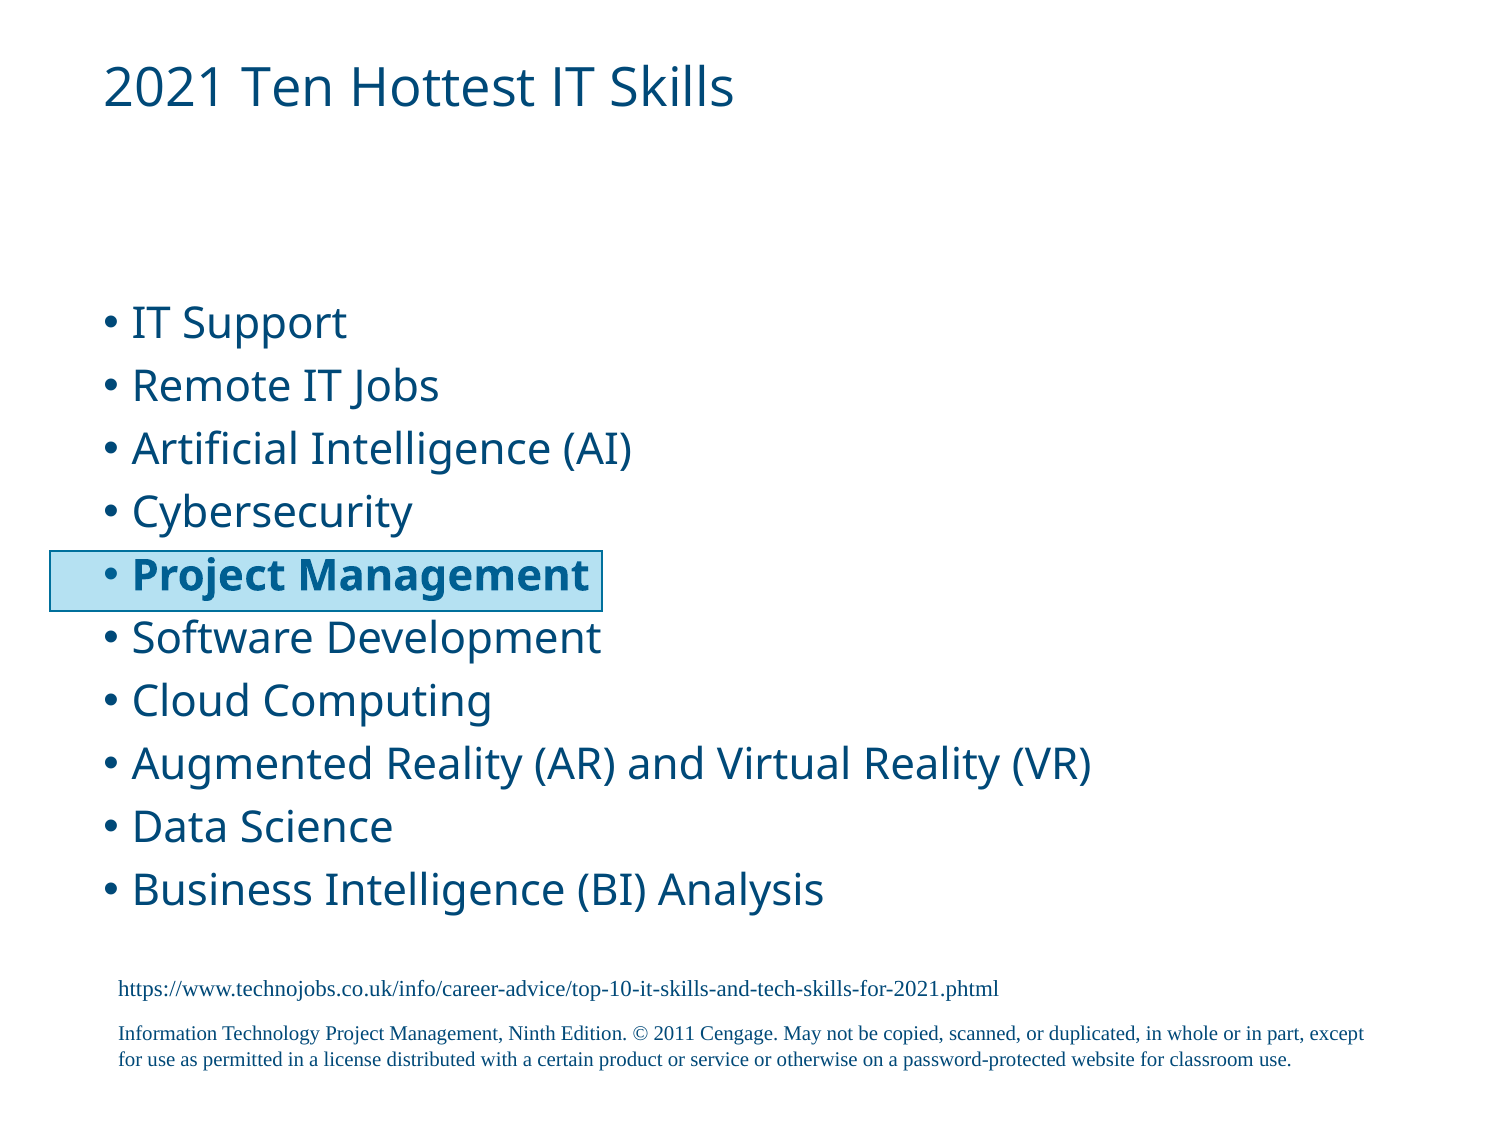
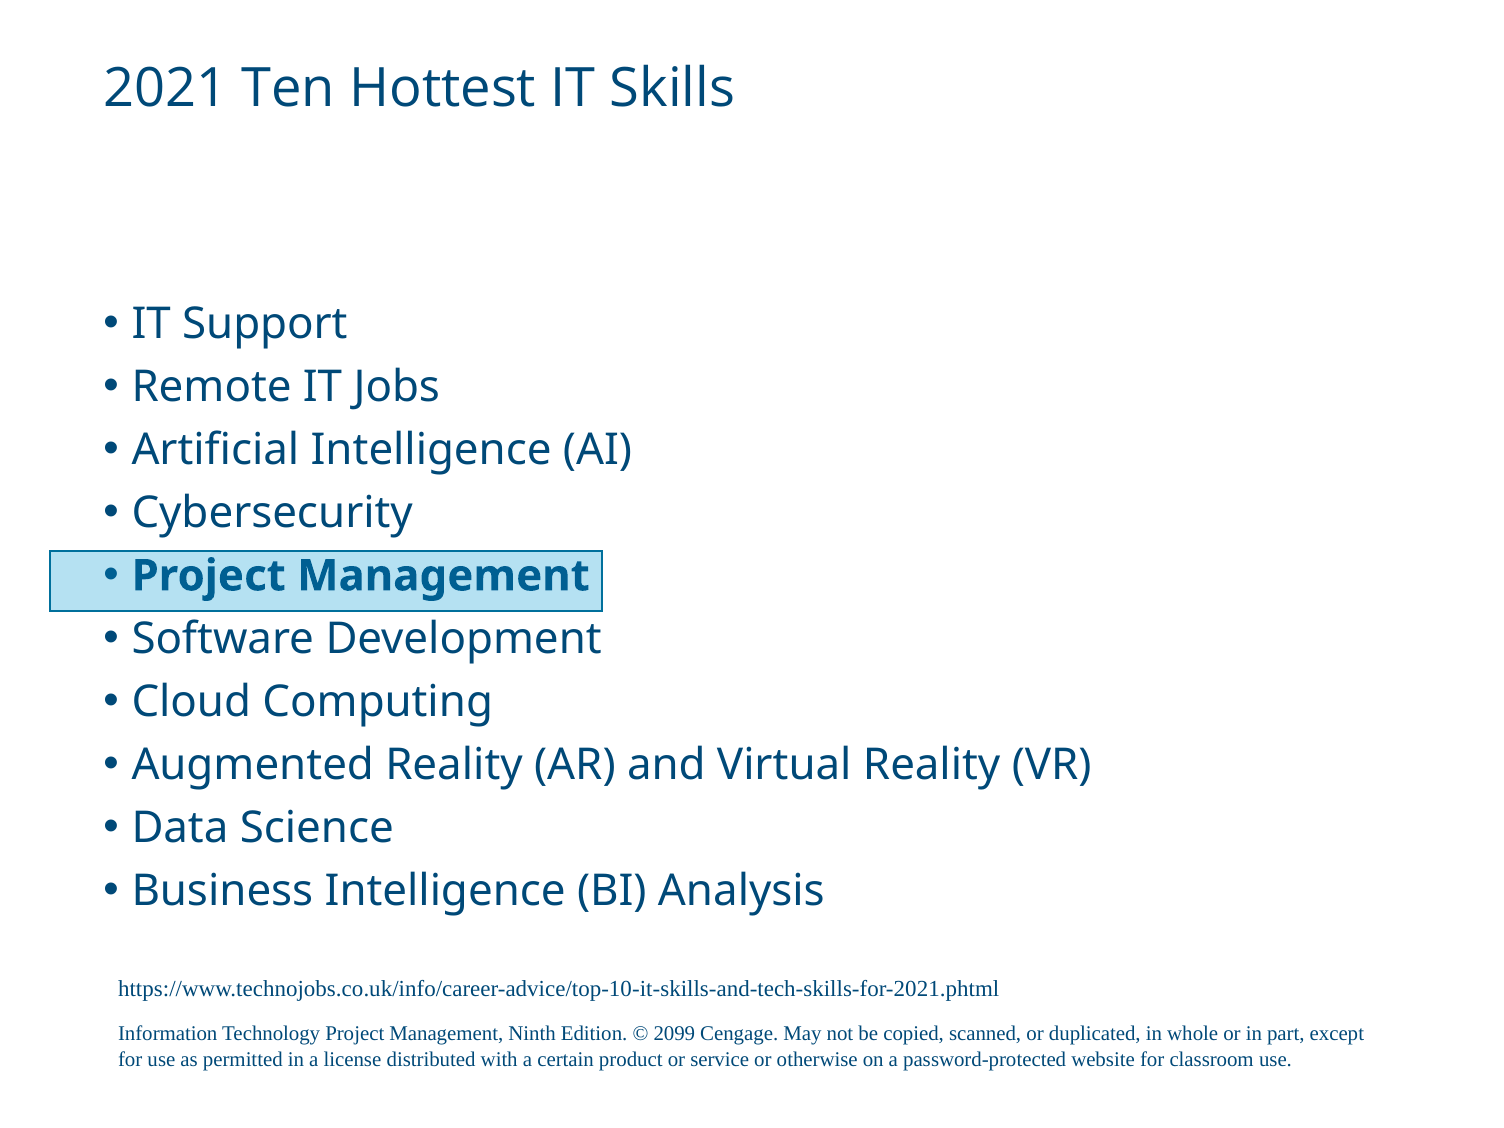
2011: 2011 -> 2099 (674, 1034)
